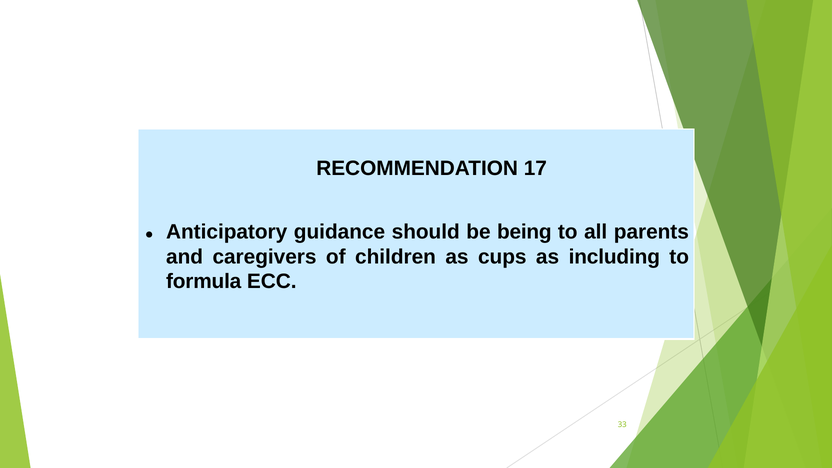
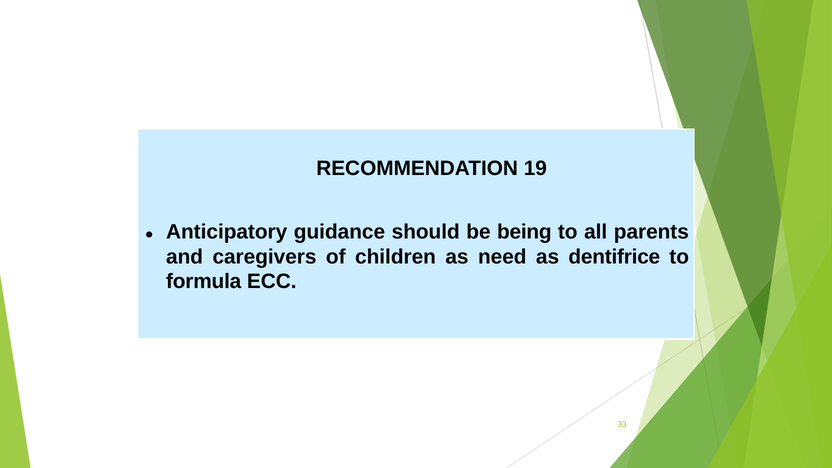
17: 17 -> 19 (535, 168)
cups: cups -> need (502, 257)
including: including -> dentifrice (614, 257)
